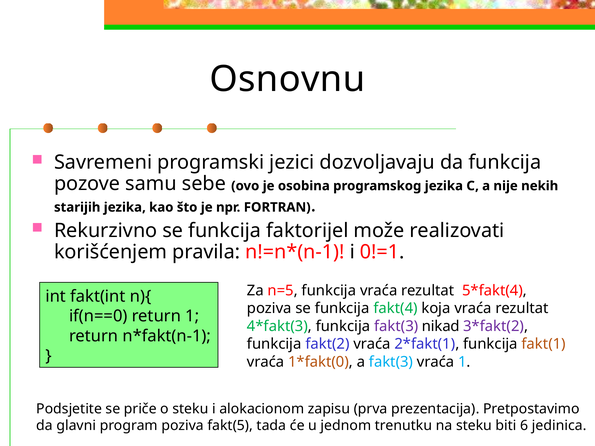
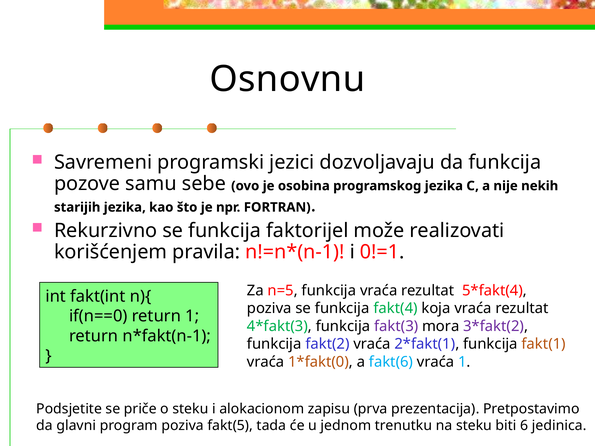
nikad: nikad -> mora (441, 326)
a fakt(3: fakt(3 -> fakt(6 (391, 362)
